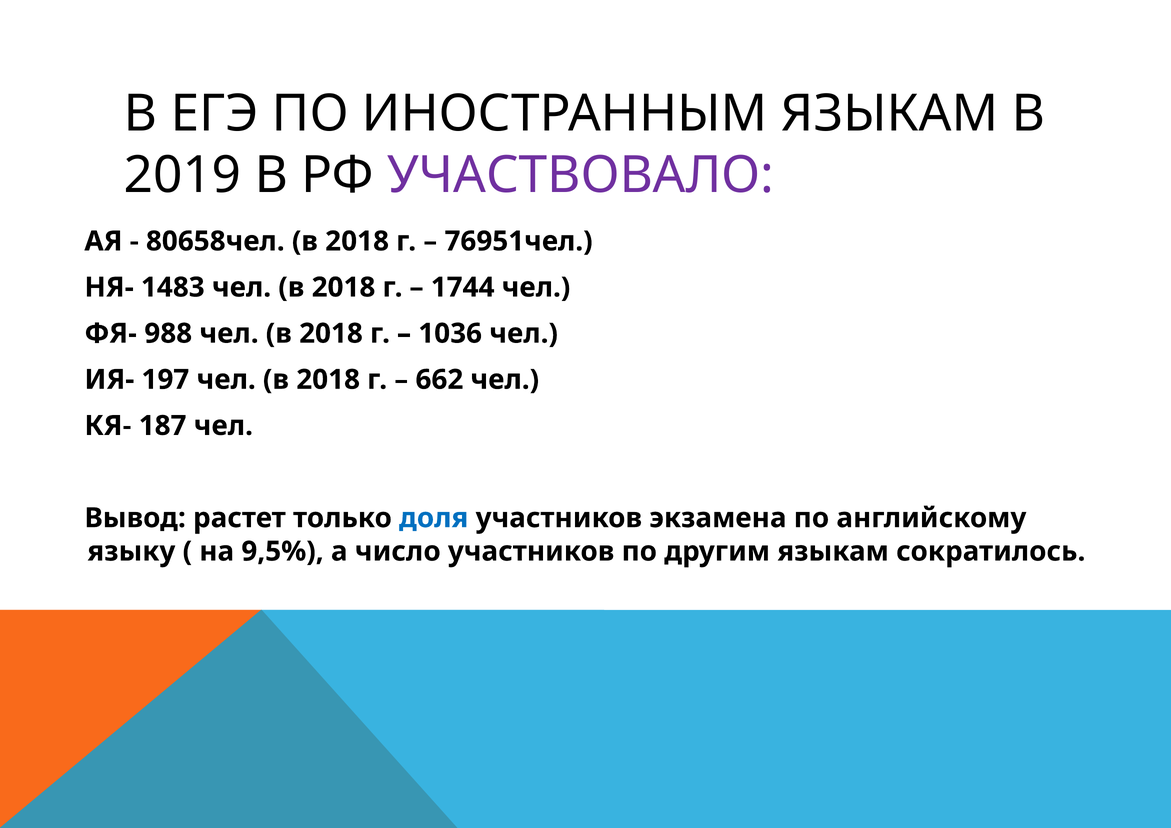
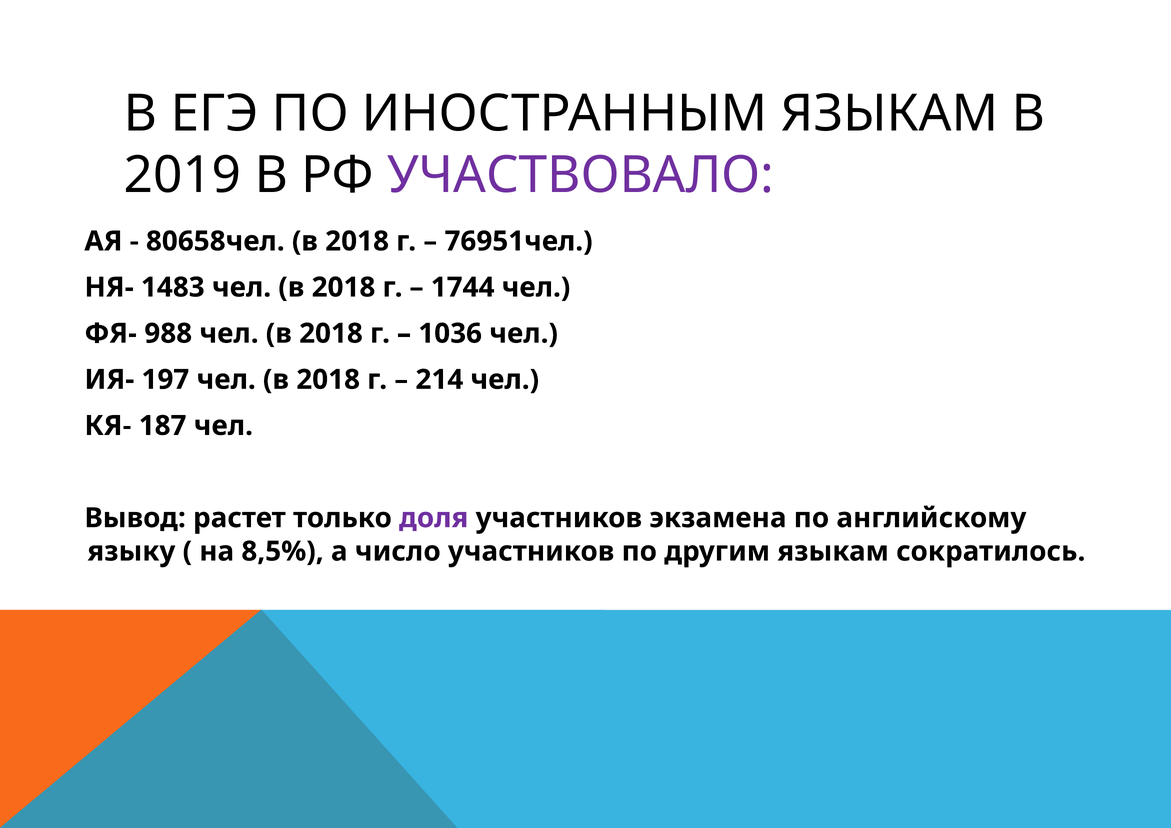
662: 662 -> 214 (439, 380)
доля colour: blue -> purple (434, 518)
9,5%: 9,5% -> 8,5% (283, 551)
